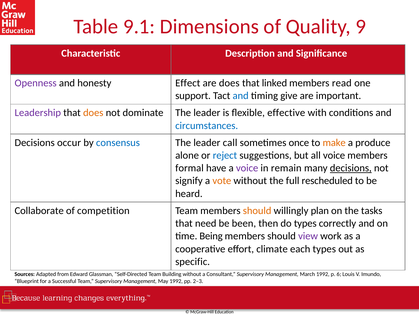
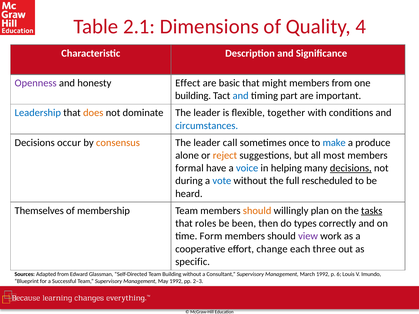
9.1: 9.1 -> 2.1 (139, 27)
9: 9 -> 4 (361, 27)
are does: does -> basic (229, 83)
linked: linked -> might (274, 83)
members read: read -> from (342, 83)
support: support -> building (193, 96)
give: give -> part (289, 96)
Leadership colour: purple -> blue (38, 113)
effective: effective -> together (286, 113)
consensus colour: blue -> orange (118, 143)
make colour: orange -> blue (334, 143)
reject colour: blue -> orange (225, 155)
all voice: voice -> most (334, 155)
voice colour: purple -> blue (247, 168)
remain: remain -> helping (286, 168)
signify: signify -> during (189, 181)
vote colour: orange -> blue (222, 181)
Collaborate: Collaborate -> Themselves (39, 211)
competition: competition -> membership (103, 211)
tasks underline: none -> present (372, 211)
need: need -> roles (206, 224)
Being: Being -> Form (211, 236)
climate: climate -> change (272, 249)
each types: types -> three (324, 249)
